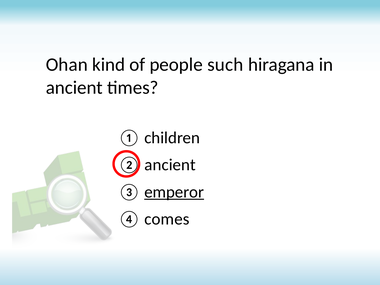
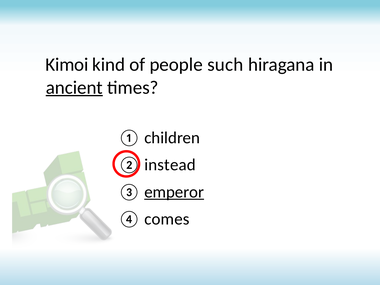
Ohan: Ohan -> Kimoi (67, 65)
ancient underline: none -> present (74, 87)
ancient: ancient -> instead (170, 165)
